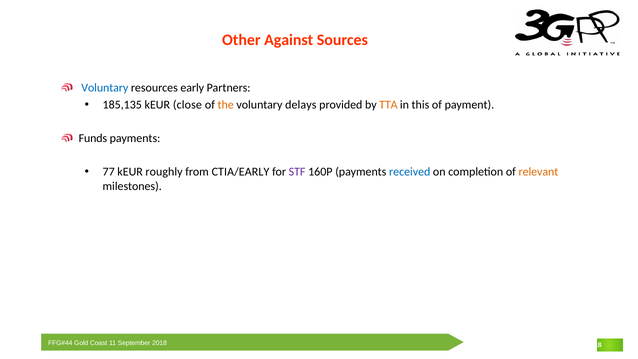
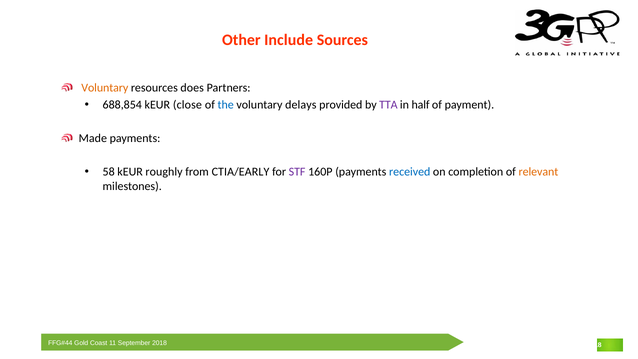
Against: Against -> Include (289, 40)
Voluntary colour: blue -> orange (105, 88)
early: early -> does (192, 88)
185,135: 185,135 -> 688,854 (122, 105)
the colour: orange -> blue (226, 105)
TTA colour: orange -> purple (388, 105)
this: this -> half (421, 105)
Funds: Funds -> Made (93, 138)
77: 77 -> 58 (109, 172)
